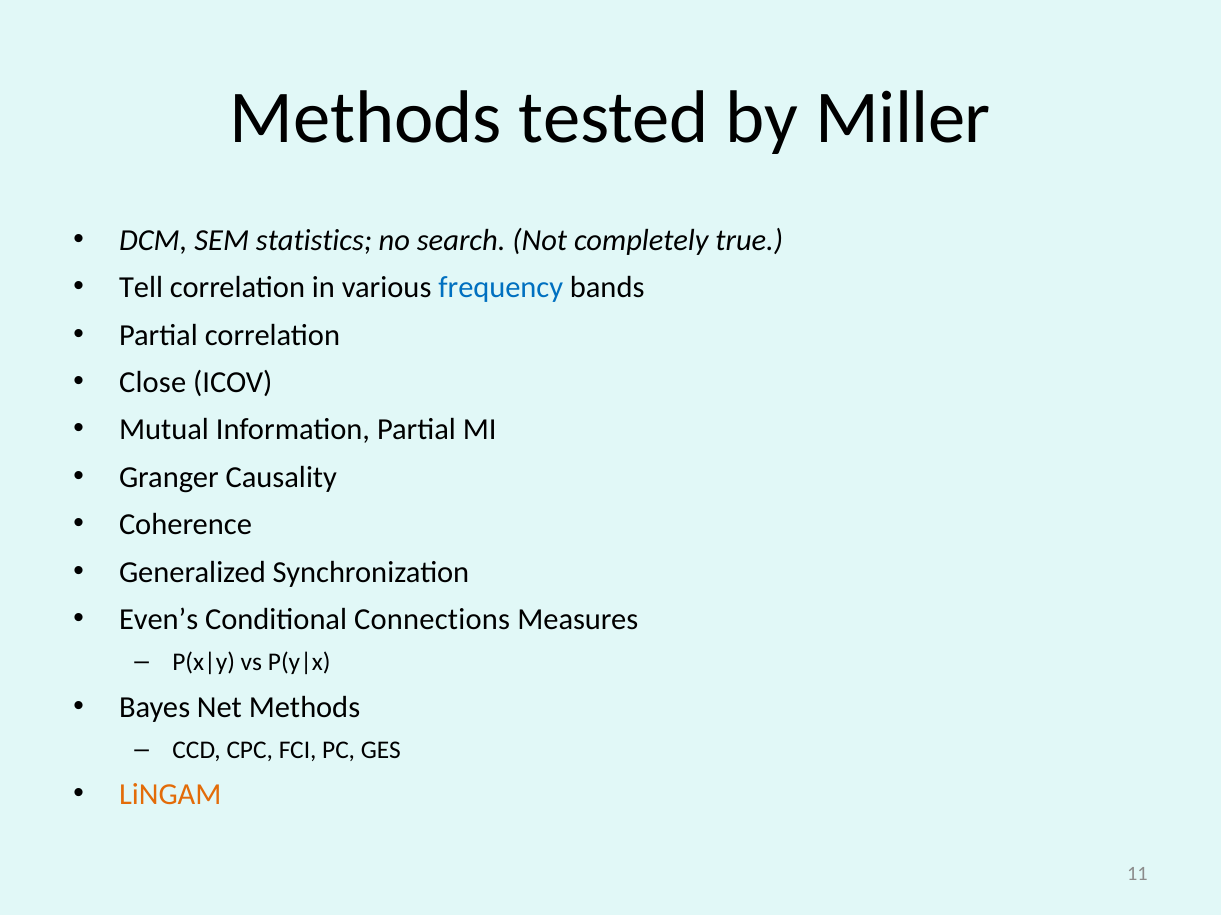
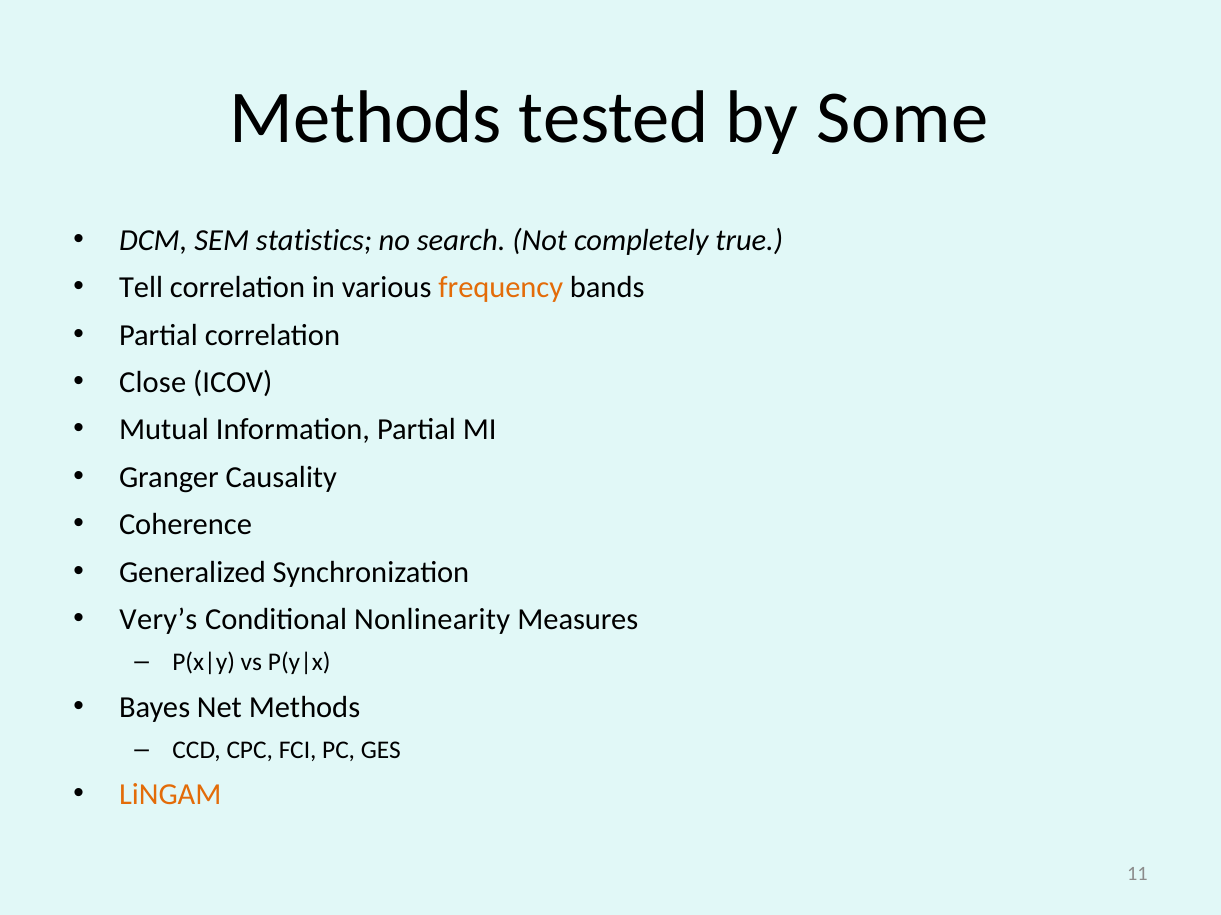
Miller: Miller -> Some (902, 118)
frequency colour: blue -> orange (501, 288)
Even’s: Even’s -> Very’s (158, 620)
Connections: Connections -> Nonlinearity (432, 620)
